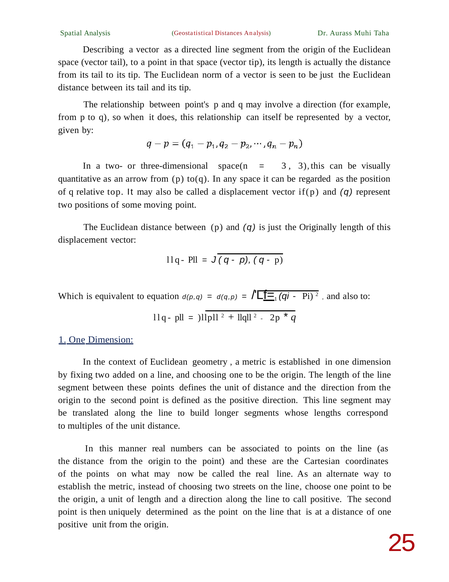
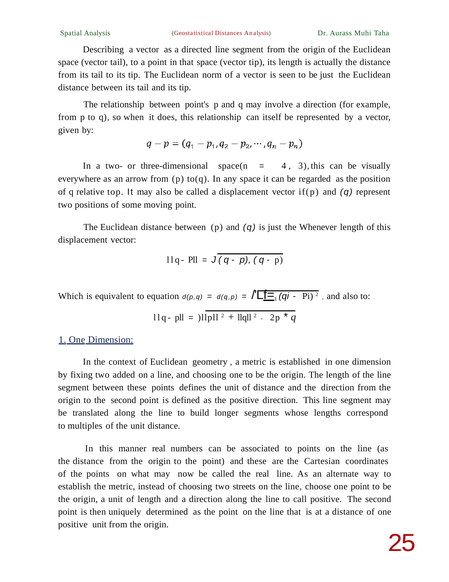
3: 3 -> 4 (284, 165)
quantitative: quantitative -> everywhere (79, 178)
Originally: Originally -> Whenever (318, 227)
